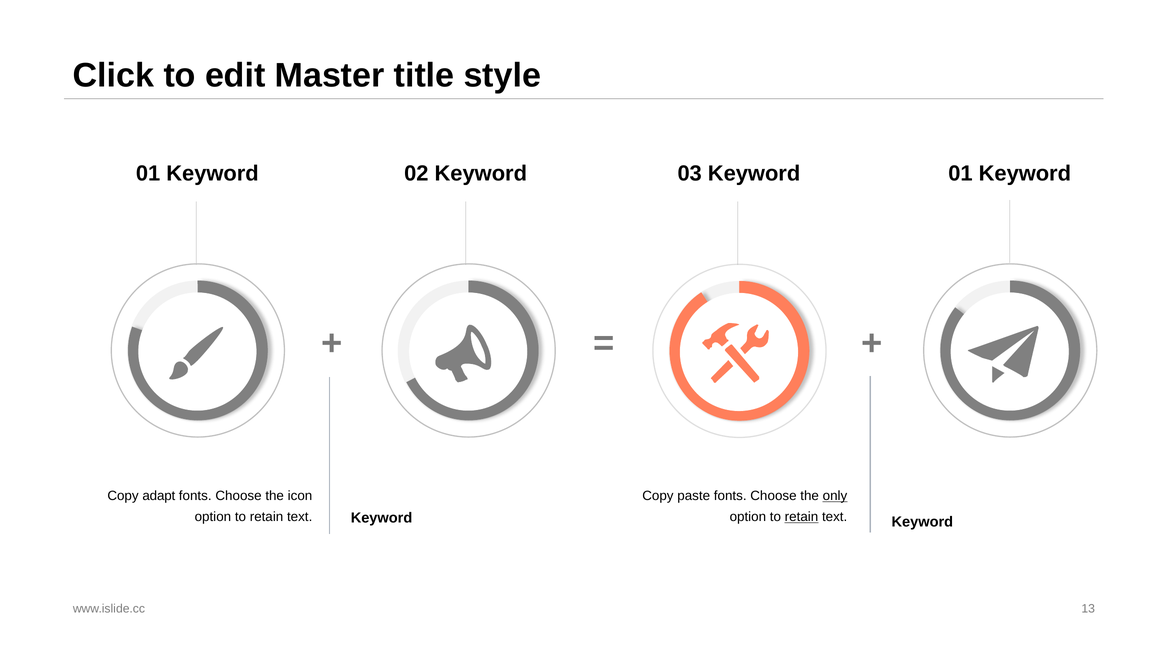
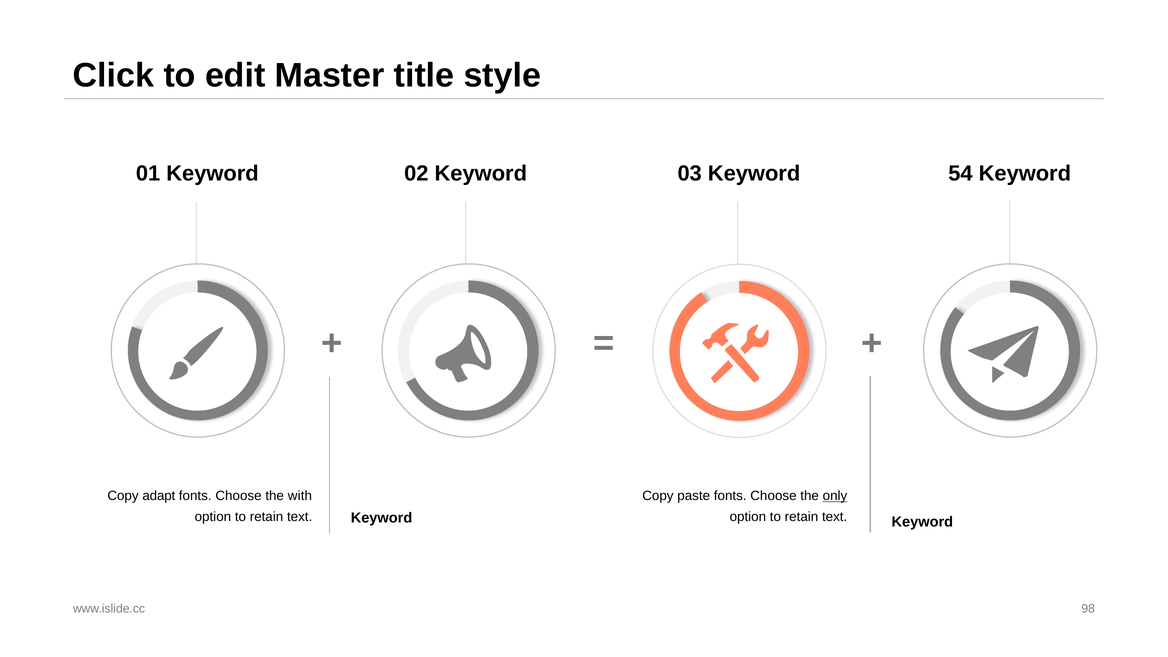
03 Keyword 01: 01 -> 54 (960, 174)
icon: icon -> with (300, 496)
retain underline: present -> none (801, 517)
13: 13 -> 98 (1088, 609)
